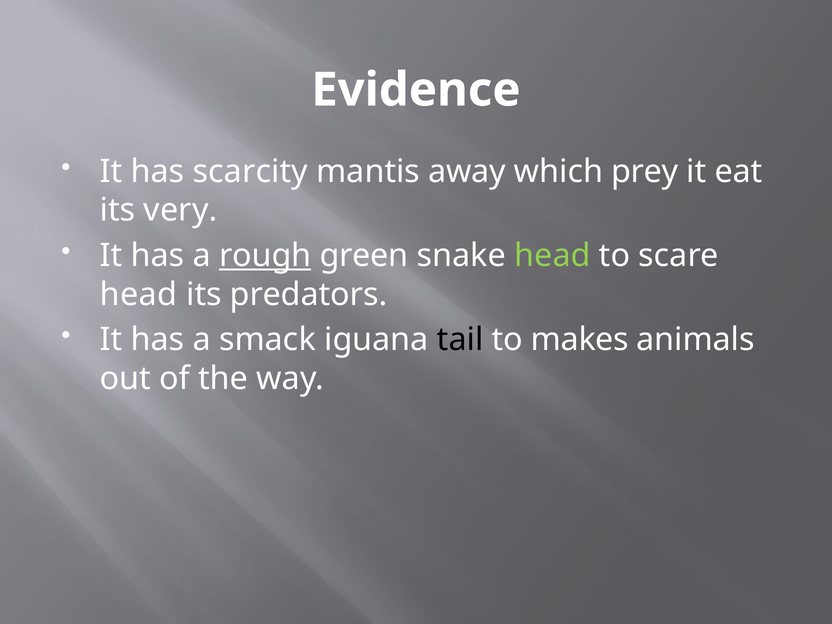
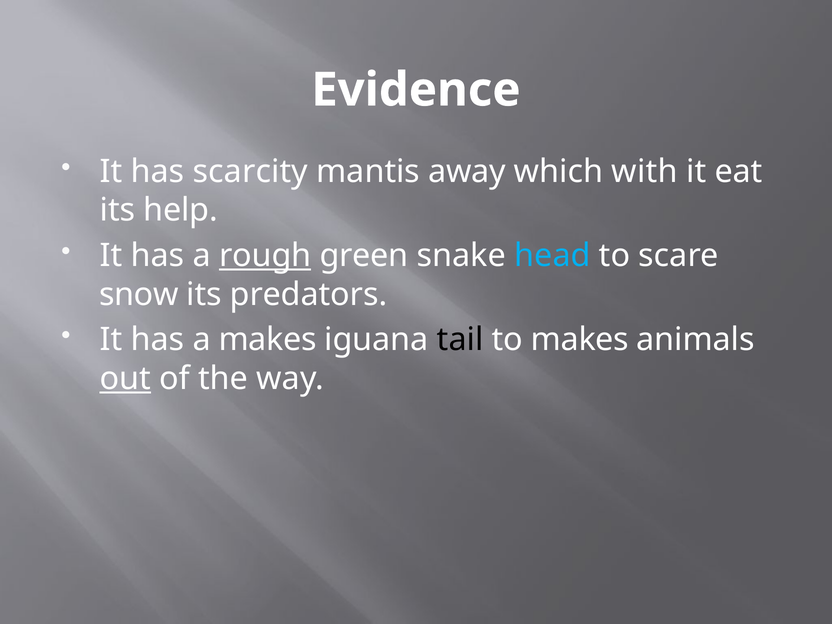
prey: prey -> with (645, 171)
very: very -> help (181, 210)
head colour: light green -> light blue (552, 256)
head: head -> snow (139, 294)
a smack: smack -> makes (268, 340)
out underline: none -> present (125, 379)
